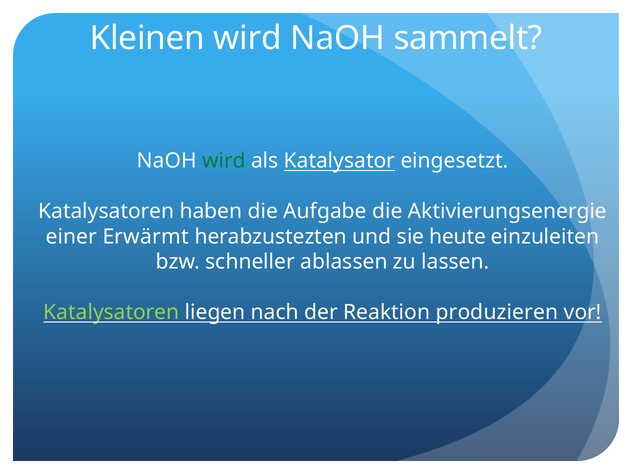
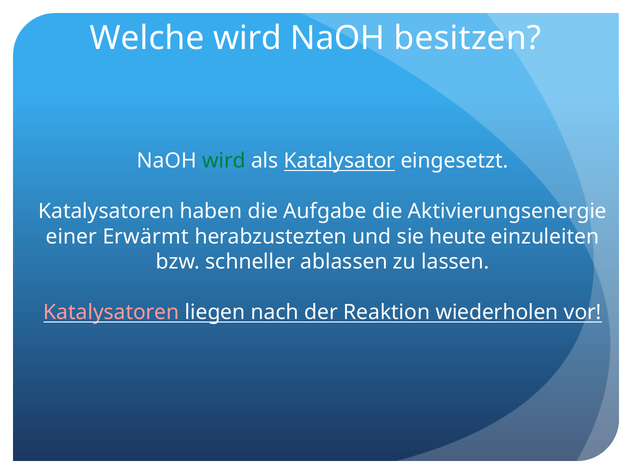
Kleinen: Kleinen -> Welche (147, 38)
sammelt: sammelt -> besitzen (468, 38)
Katalysatoren colour: light green -> pink (111, 312)
produzieren: produzieren -> wiederholen (497, 312)
